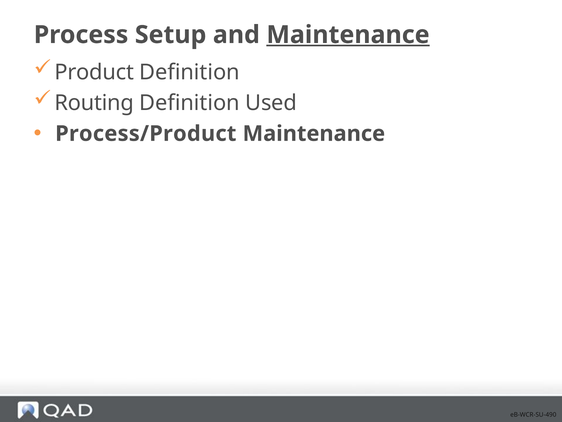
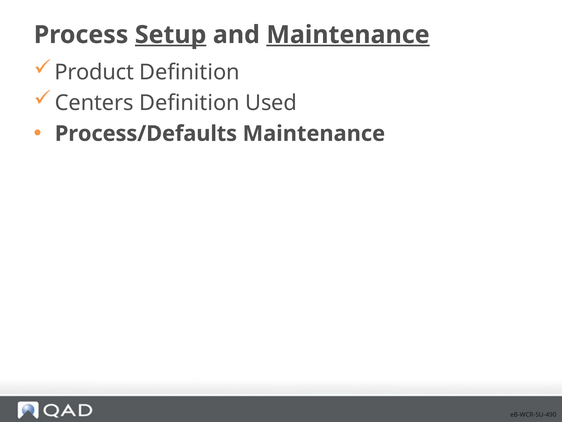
Setup underline: none -> present (171, 35)
Routing: Routing -> Centers (94, 103)
Process/Product: Process/Product -> Process/Defaults (146, 134)
